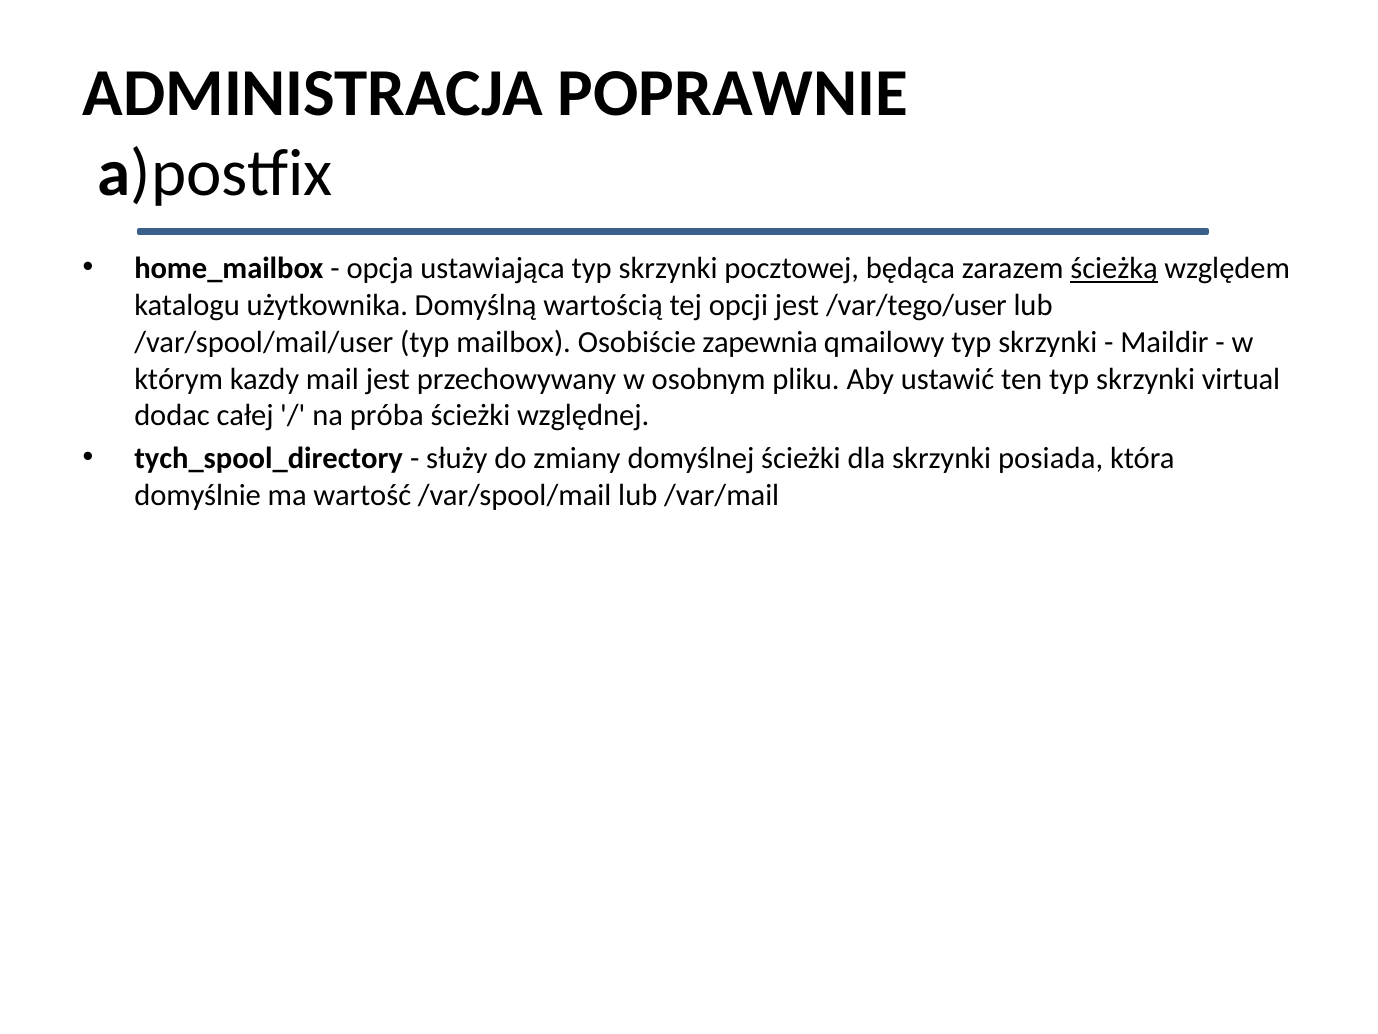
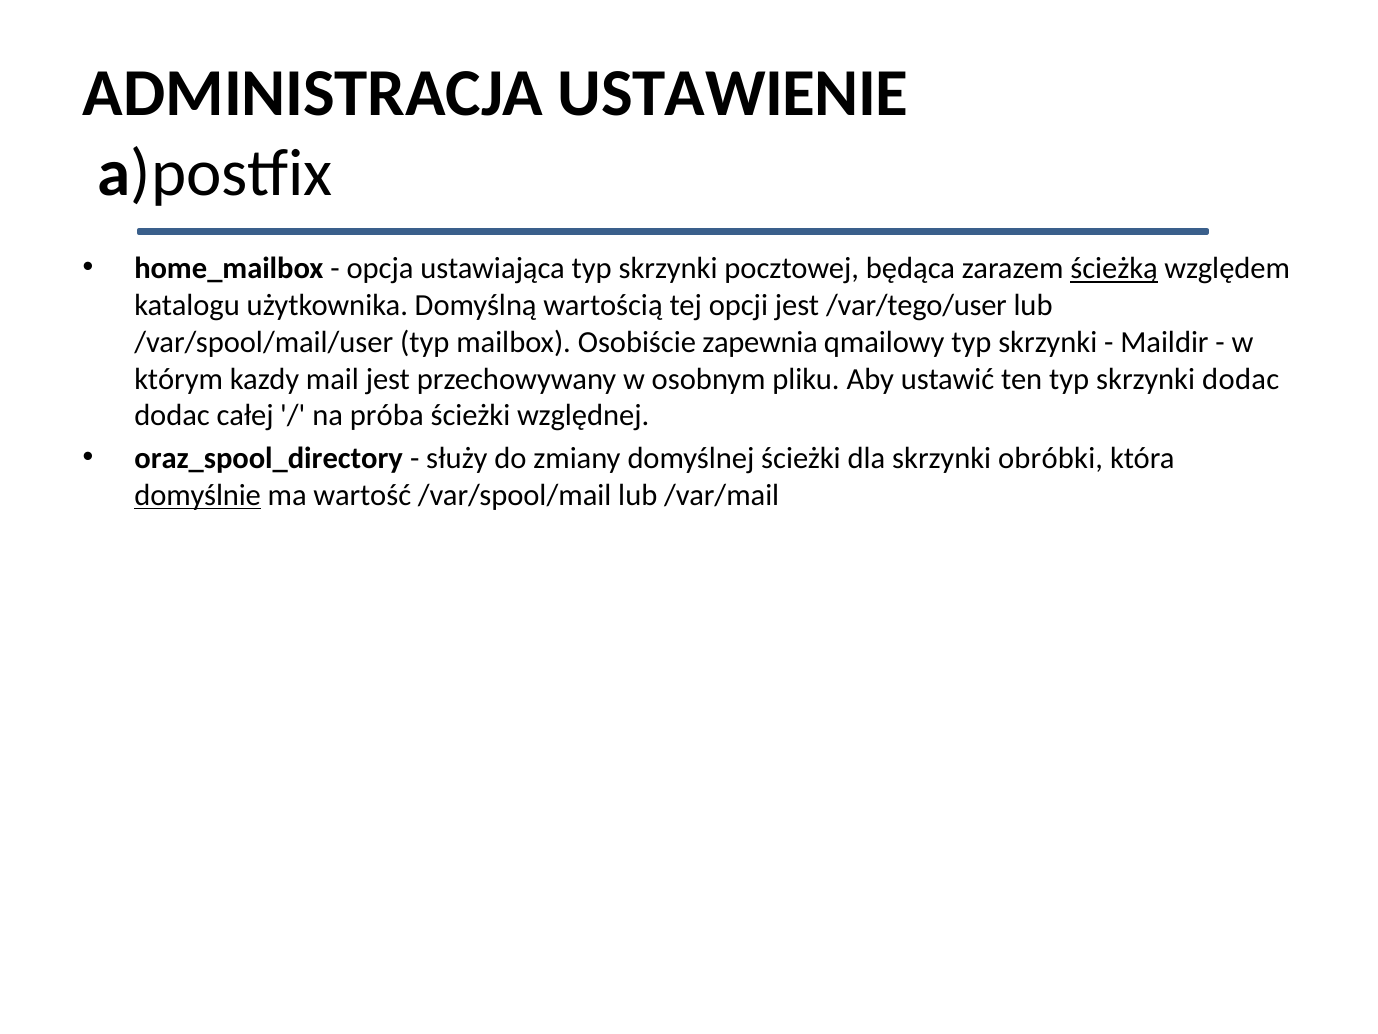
POPRAWNIE: POPRAWNIE -> USTAWIENIE (733, 93)
skrzynki virtual: virtual -> dodac (1241, 379)
tych_spool_directory: tych_spool_directory -> oraz_spool_directory (269, 458)
posiada: posiada -> obróbki (1051, 458)
domyślnie underline: none -> present (198, 495)
